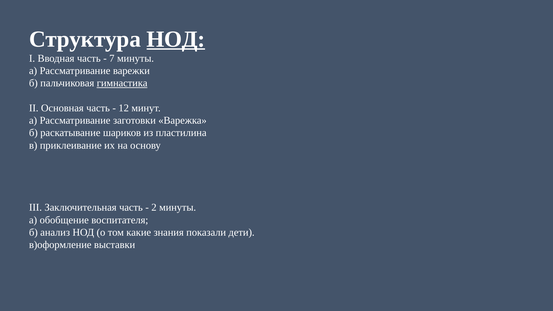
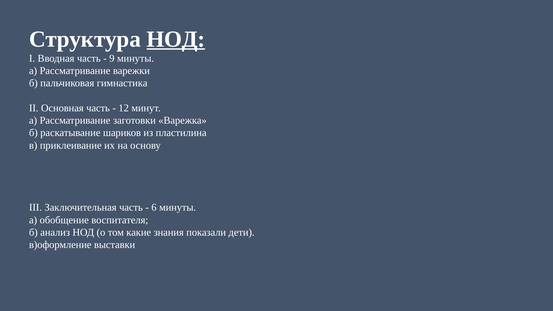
7: 7 -> 9 (112, 58)
гимнастика underline: present -> none (122, 83)
2: 2 -> 6 (154, 208)
